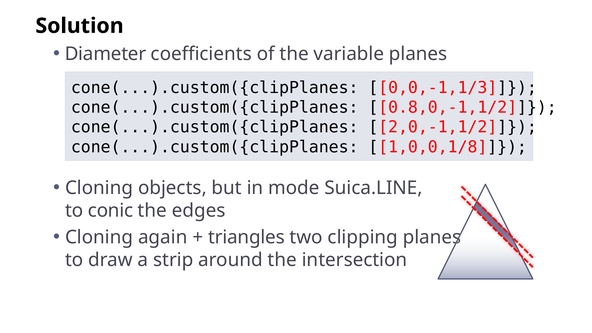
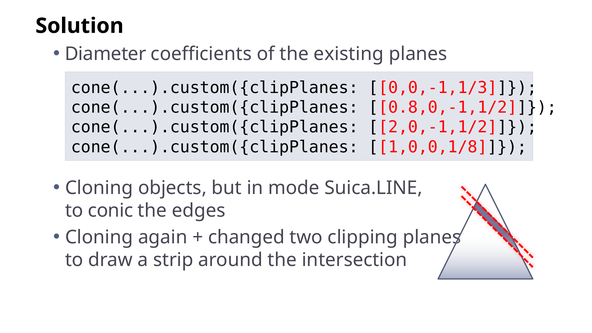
variable: variable -> existing (349, 54)
triangles: triangles -> changed (246, 237)
